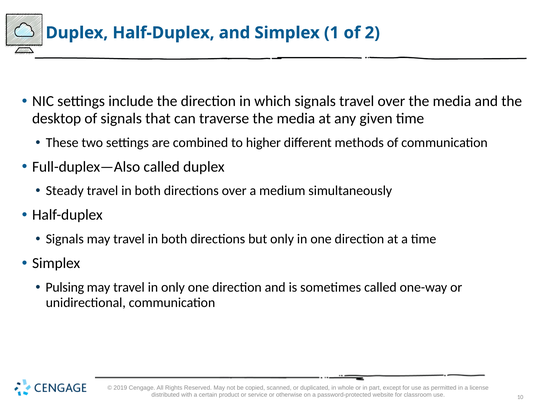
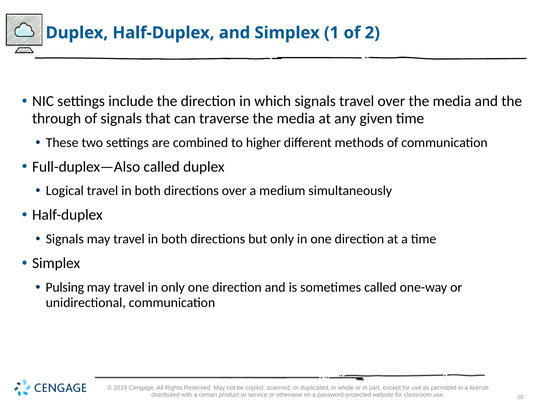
desktop: desktop -> through (57, 118)
Steady: Steady -> Logical (65, 190)
